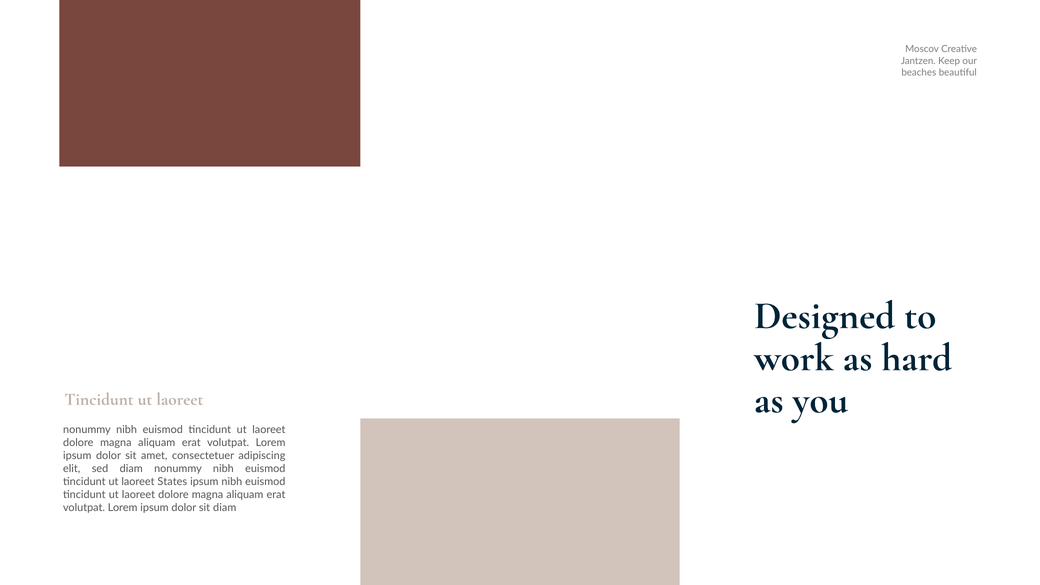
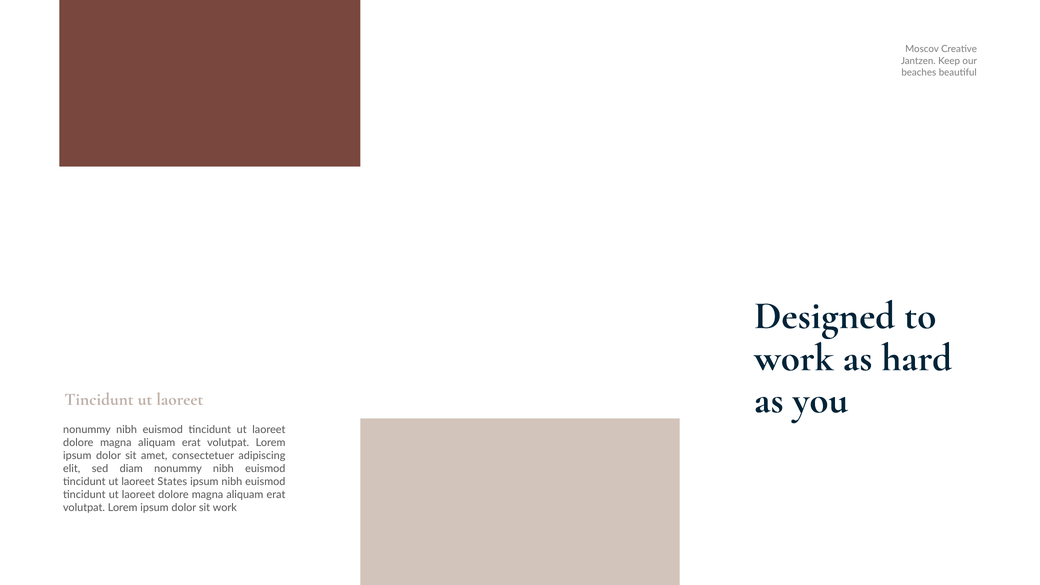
sit diam: diam -> work (225, 508)
